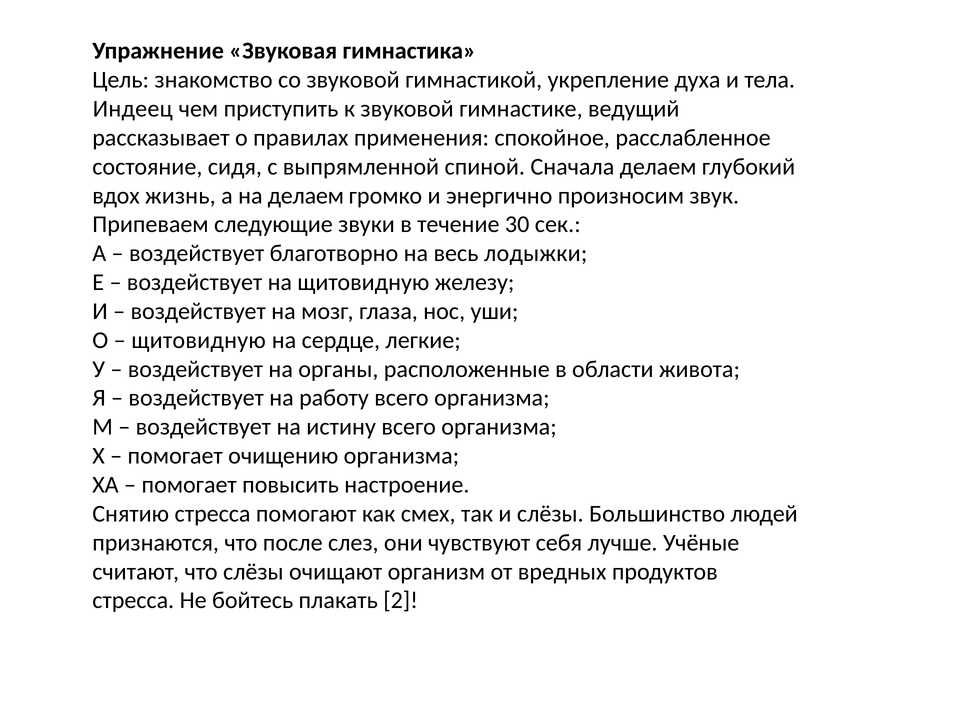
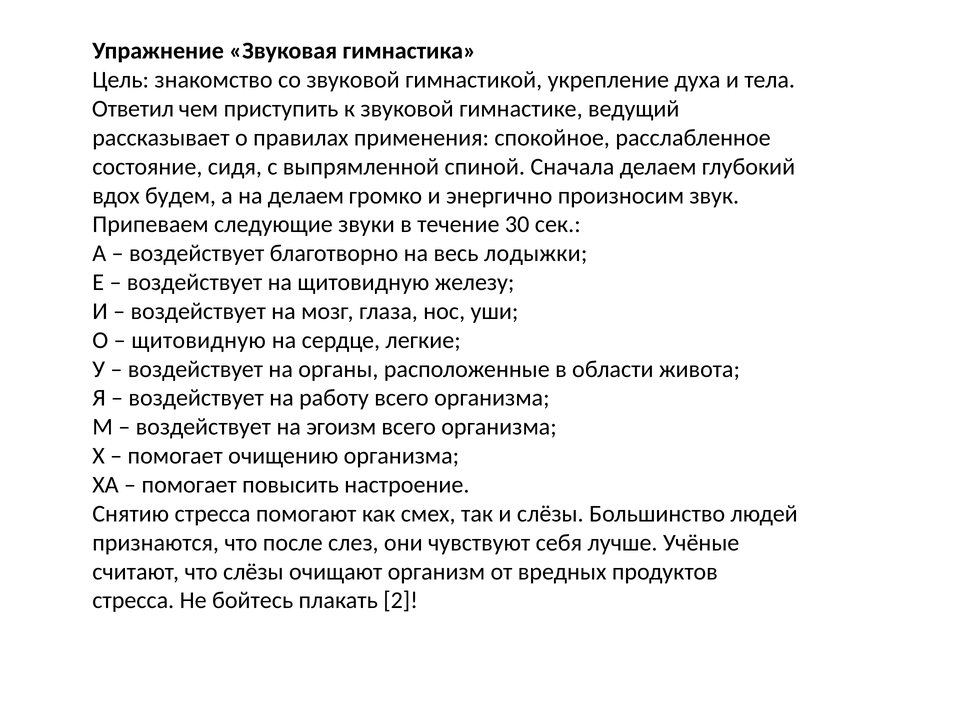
Индеец: Индеец -> Ответил (133, 109)
жизнь: жизнь -> будем (180, 196)
истину: истину -> эгоизм (341, 427)
